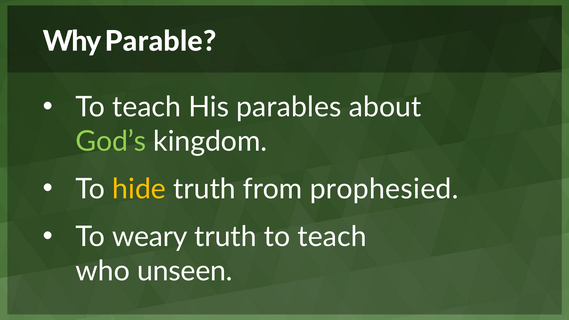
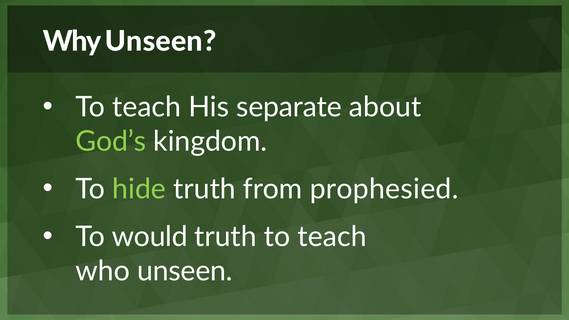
Why Parable: Parable -> Unseen (161, 41)
parables: parables -> separate (289, 107)
hide colour: yellow -> light green (139, 189)
weary: weary -> would (150, 237)
